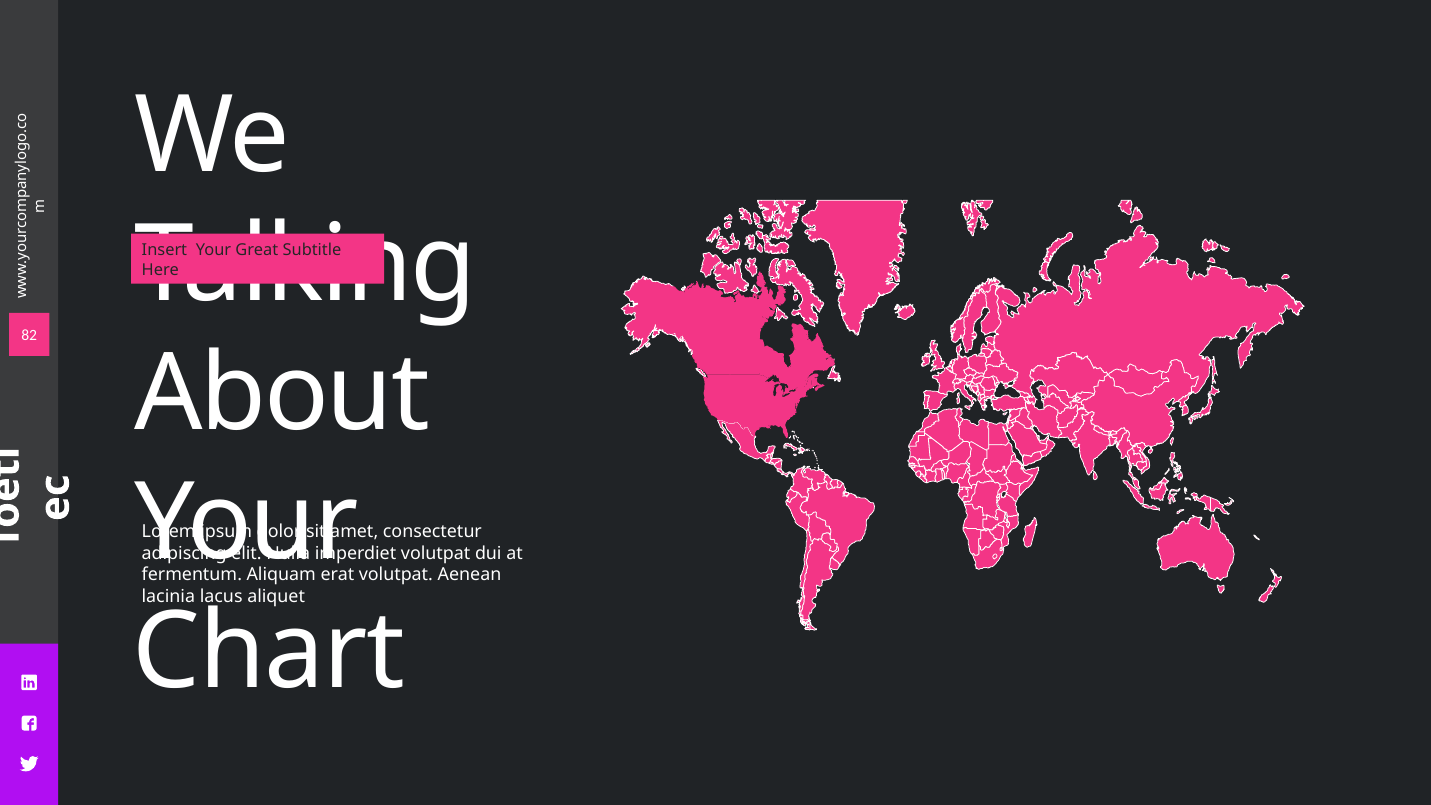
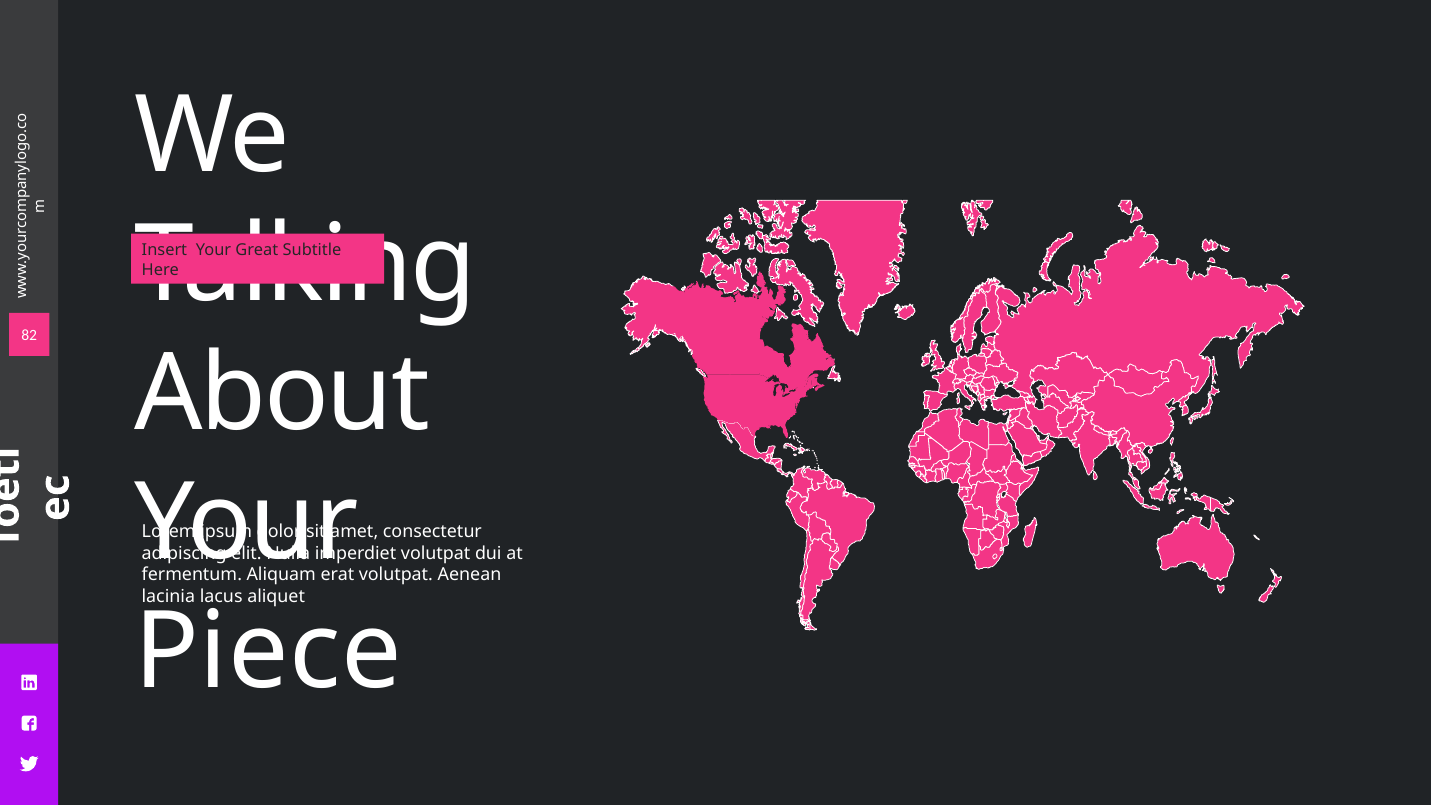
Chart: Chart -> Piece (268, 652)
